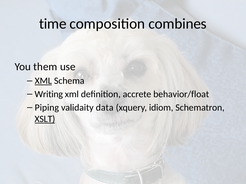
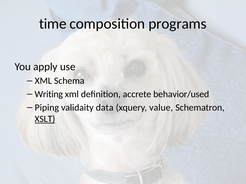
combines: combines -> programs (178, 24)
them: them -> apply (45, 67)
XML underline: present -> none (43, 81)
behavior/float: behavior/float -> behavior/used (181, 94)
idiom: idiom -> value (161, 108)
